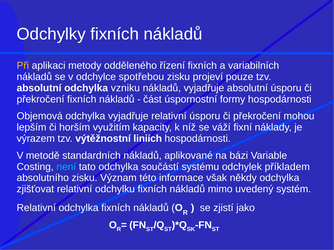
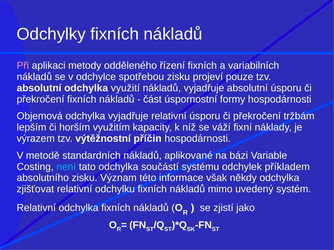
Při colour: yellow -> pink (23, 66)
vzniku: vzniku -> využití (125, 88)
mohou: mohou -> tržbám (299, 116)
liniích: liniích -> příčin (148, 139)
